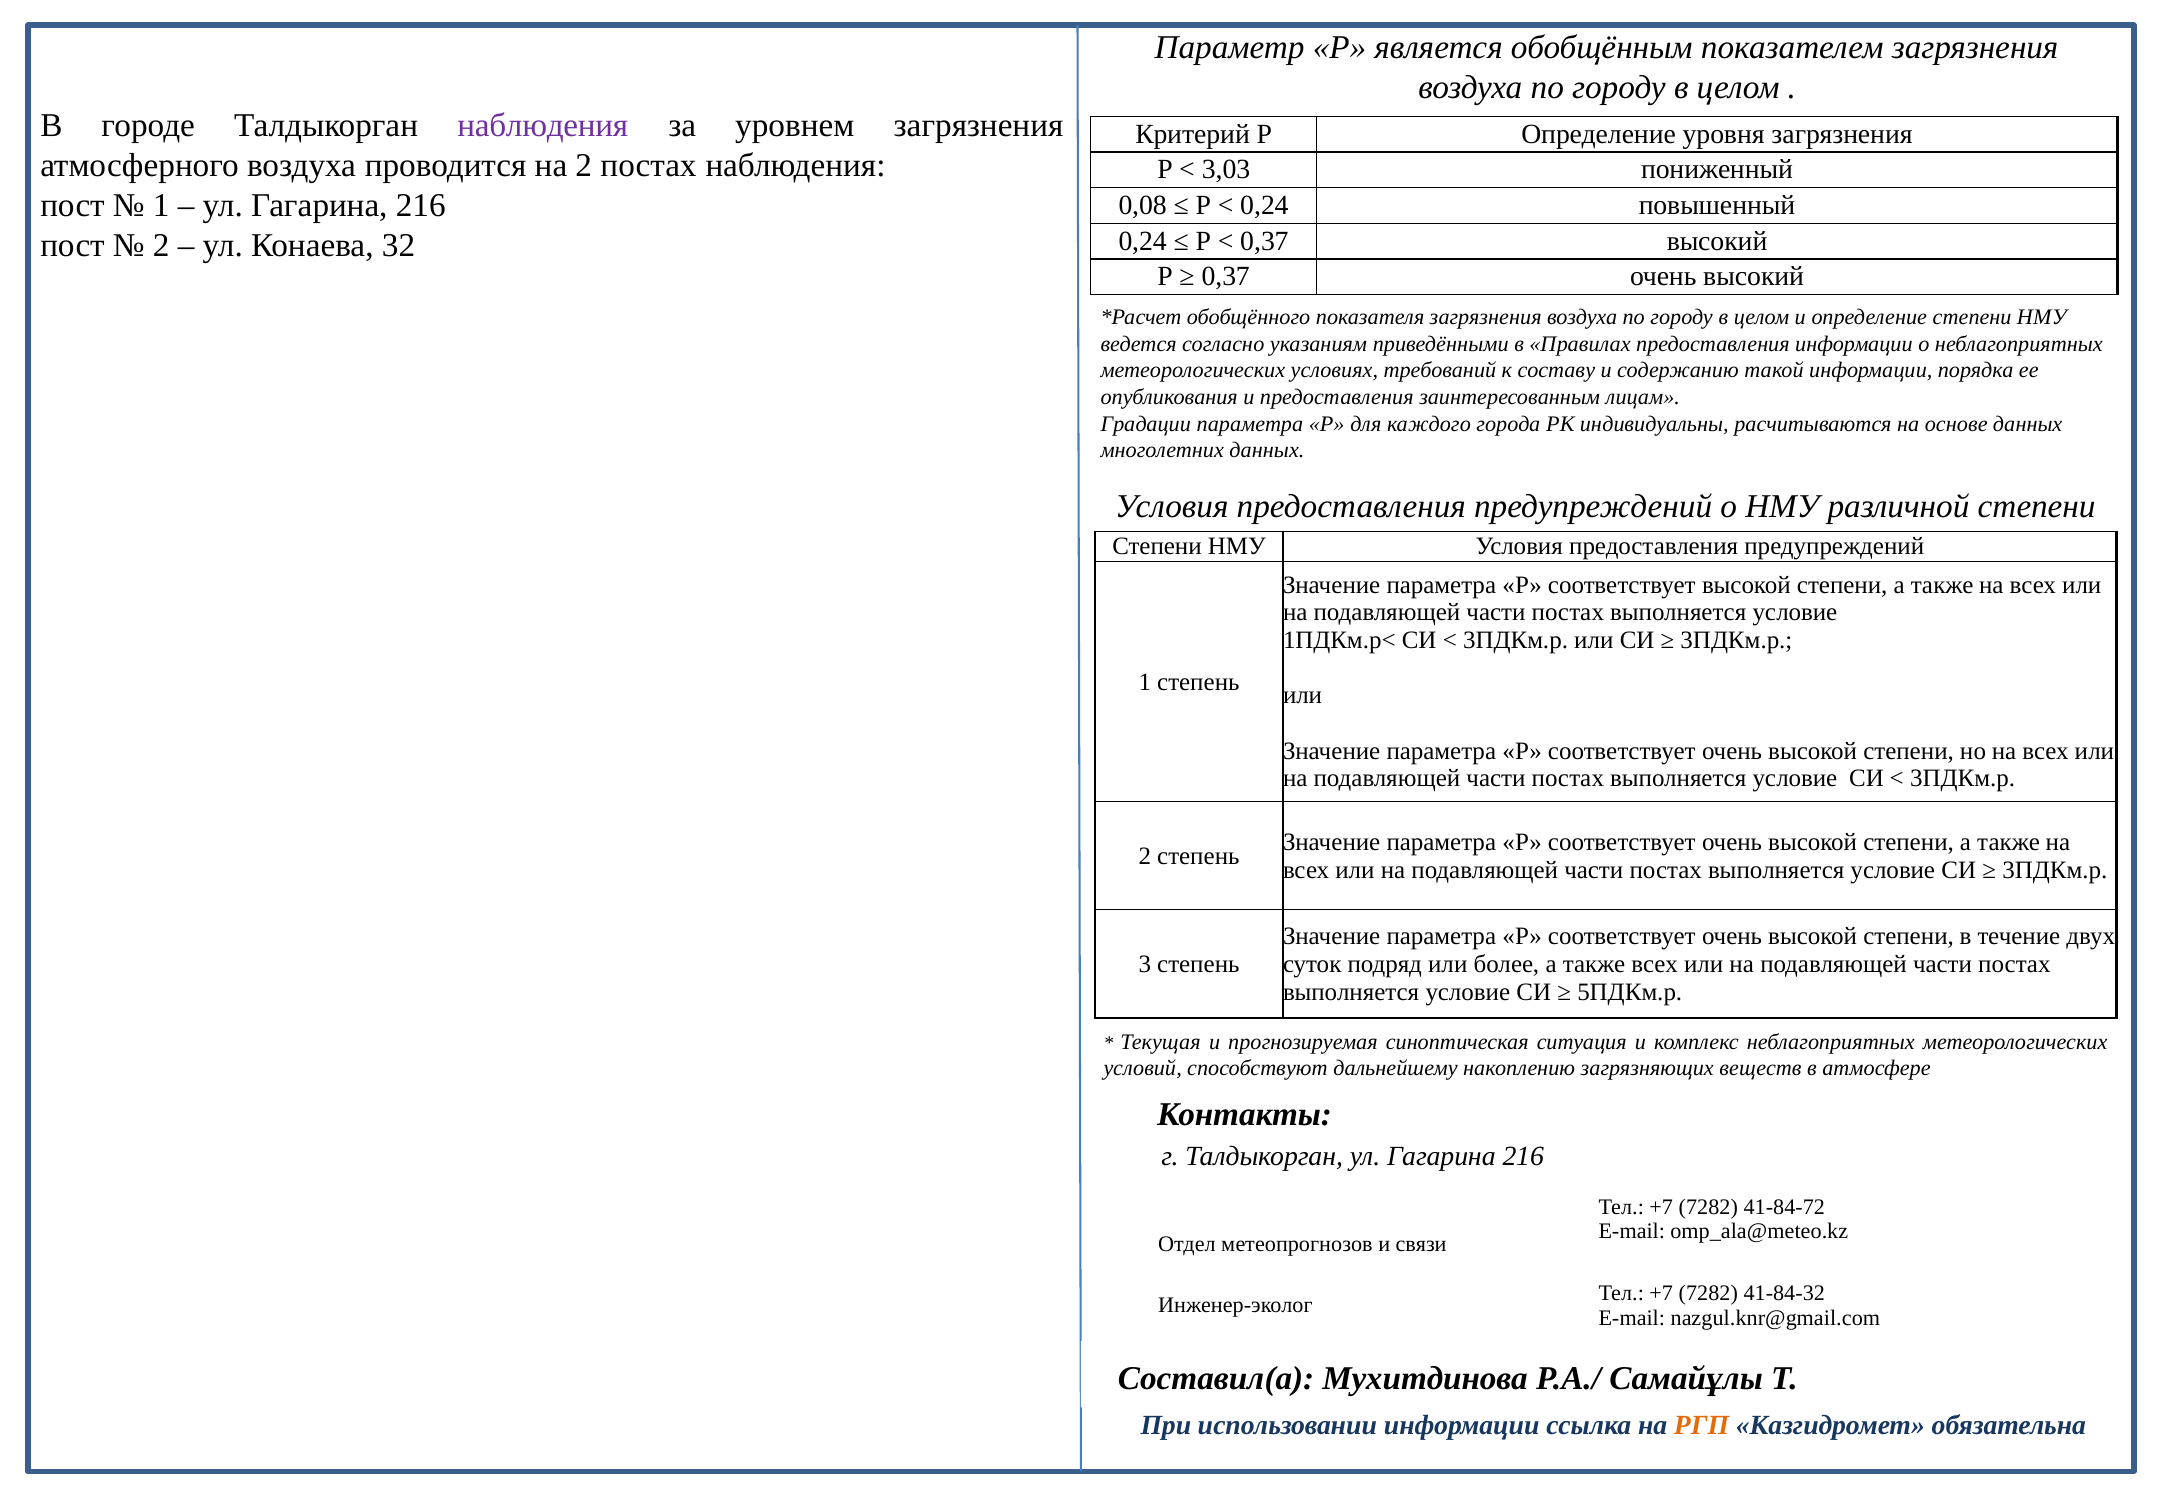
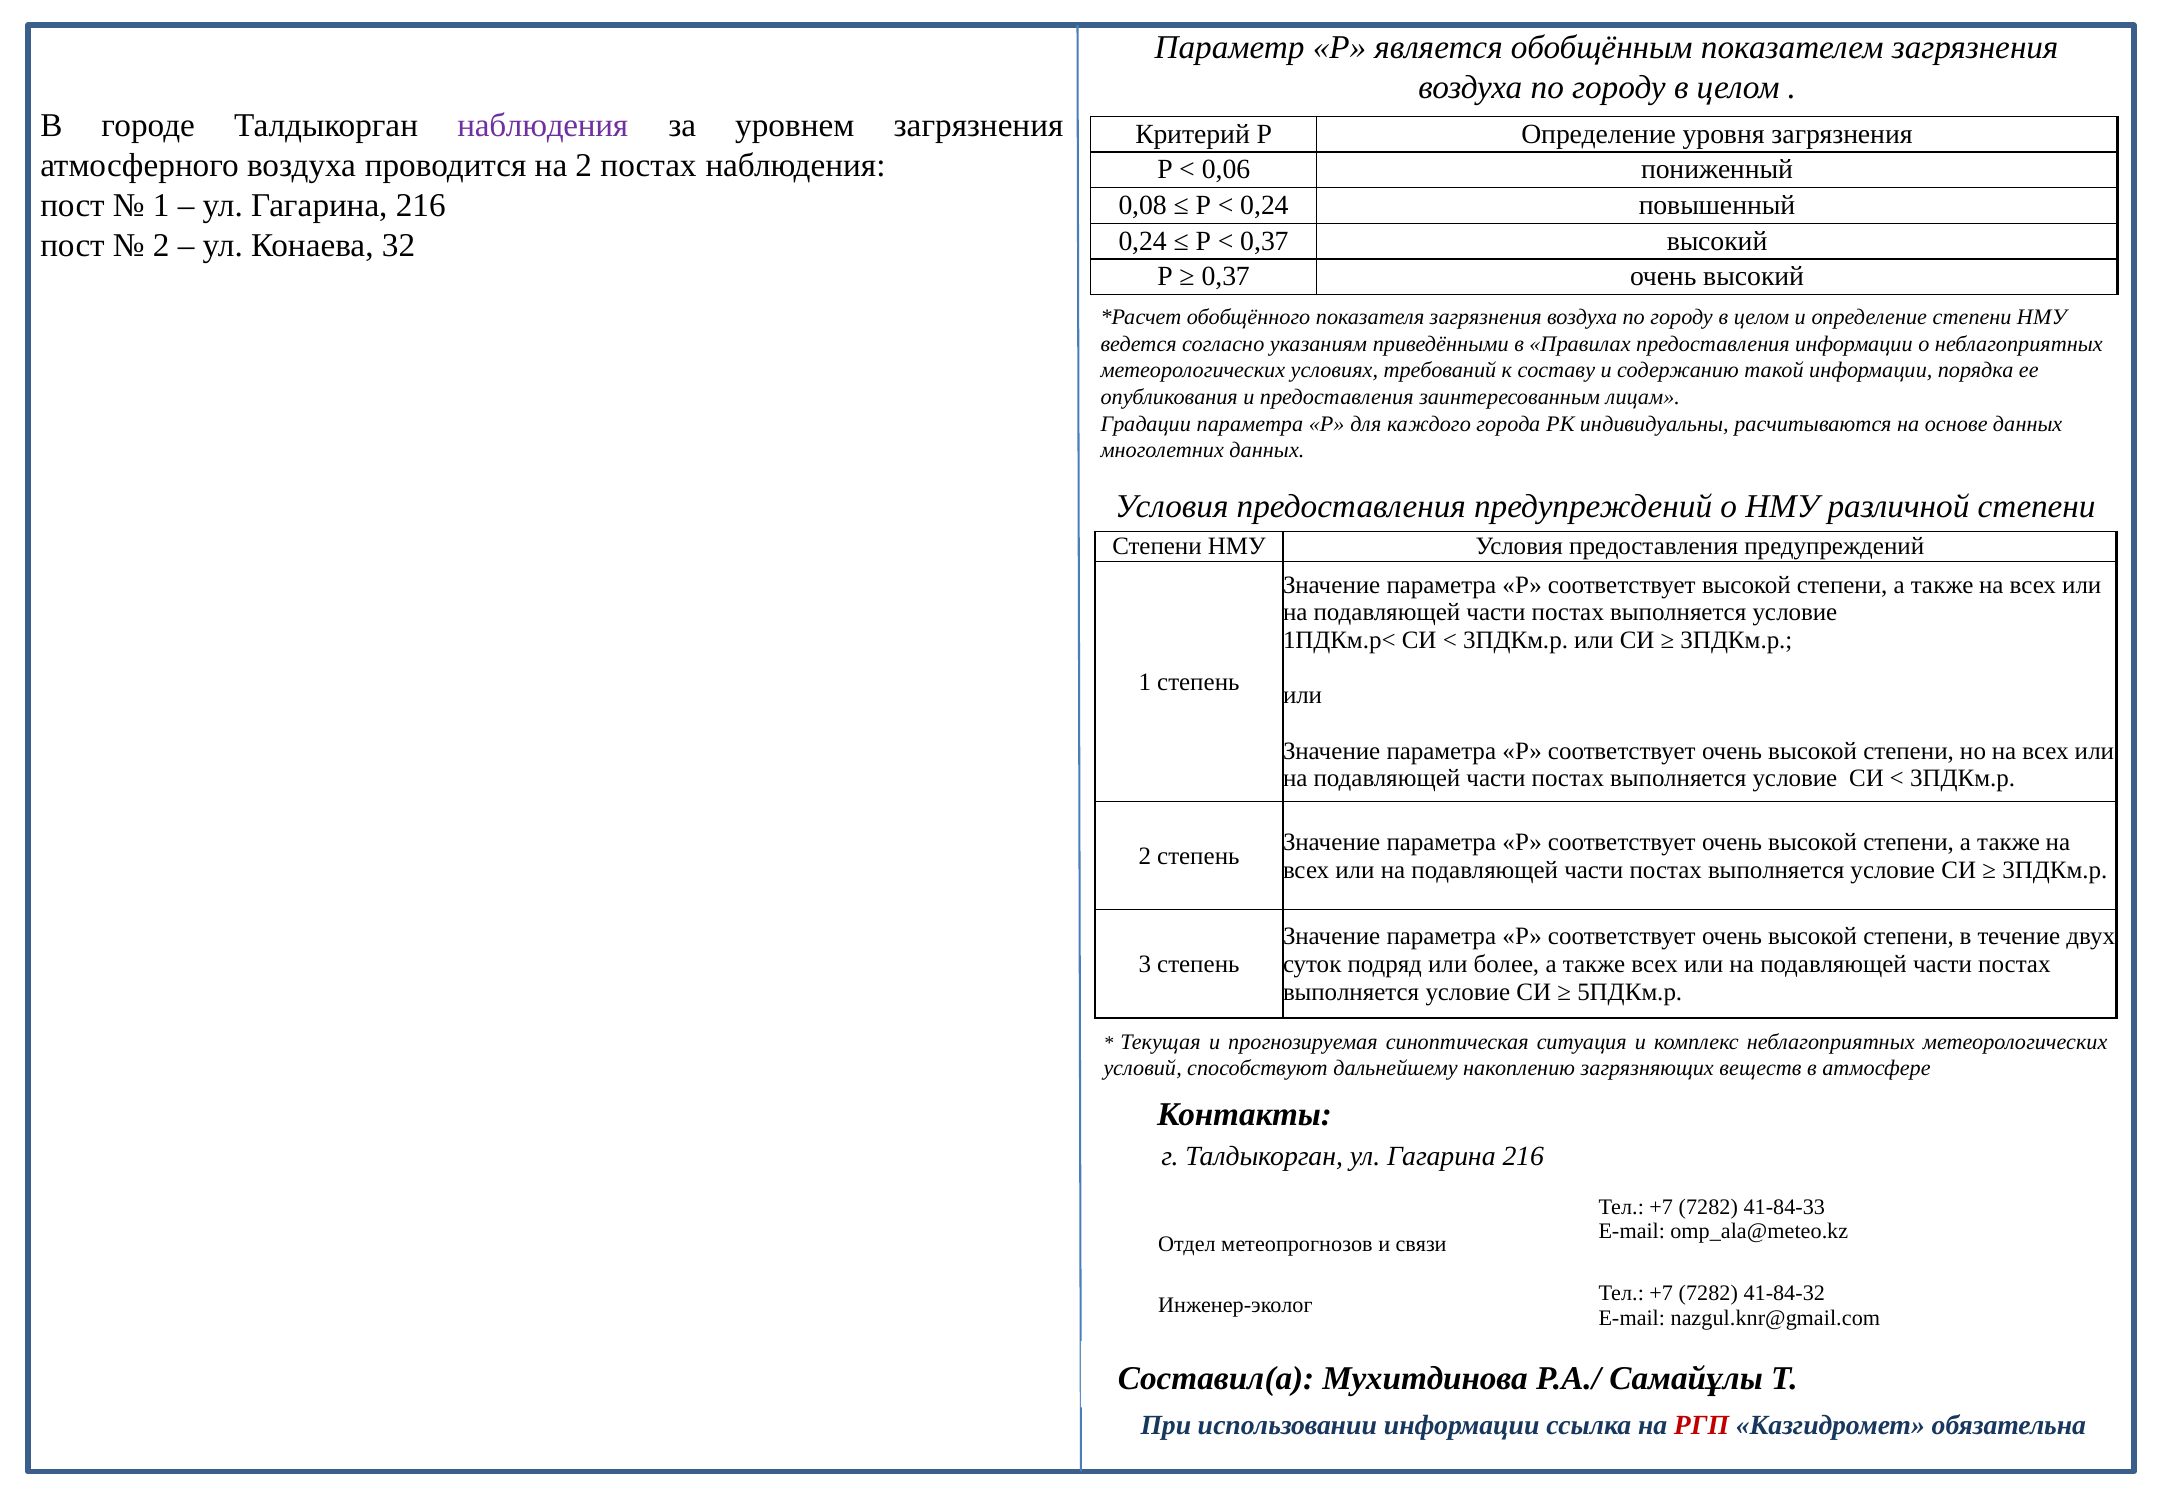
3,03: 3,03 -> 0,06 (1226, 170)
41-84-72: 41-84-72 -> 41-84-33 (1784, 1207)
РГП colour: orange -> red (1701, 1425)
